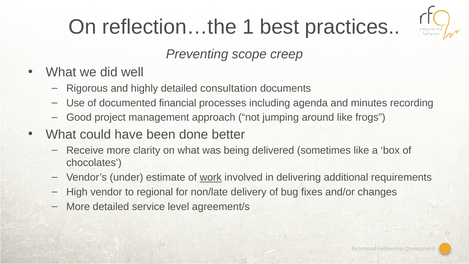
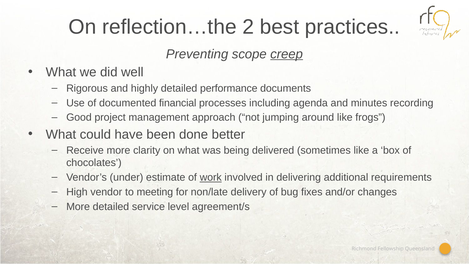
1: 1 -> 2 (248, 27)
creep underline: none -> present (287, 54)
consultation: consultation -> performance (229, 88)
regional: regional -> meeting (155, 192)
